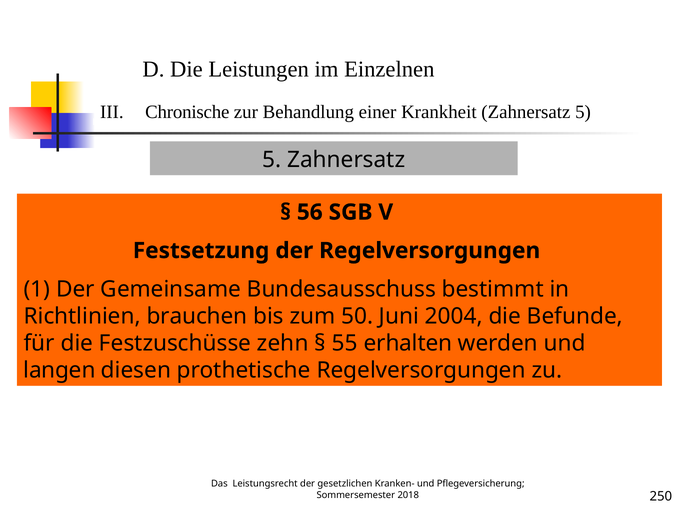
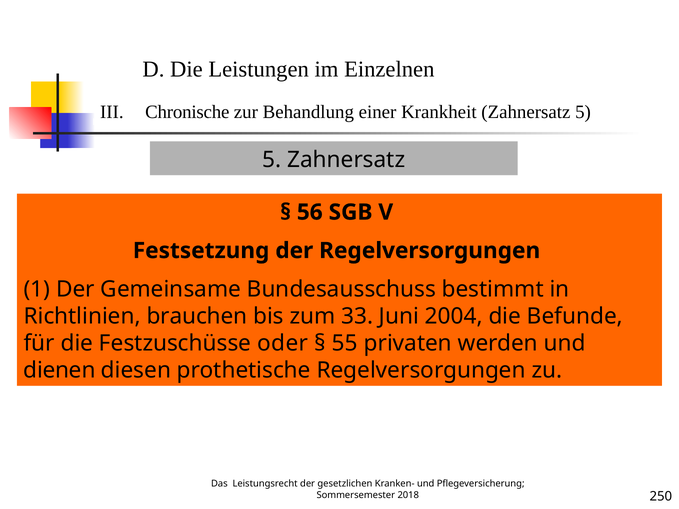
50: 50 -> 33 (357, 316)
zehn: zehn -> oder (283, 344)
erhalten: erhalten -> privaten (408, 344)
langen: langen -> dienen (59, 371)
